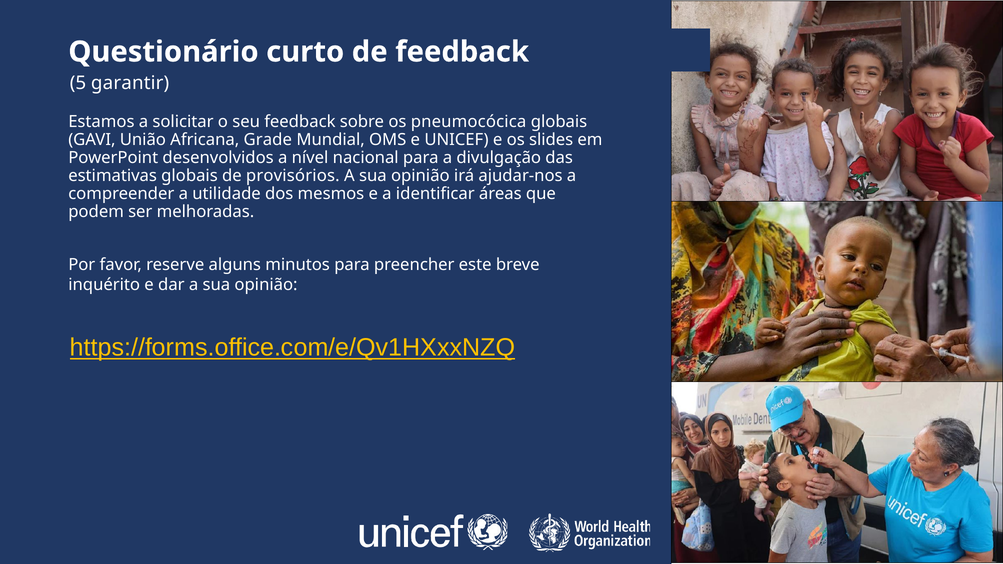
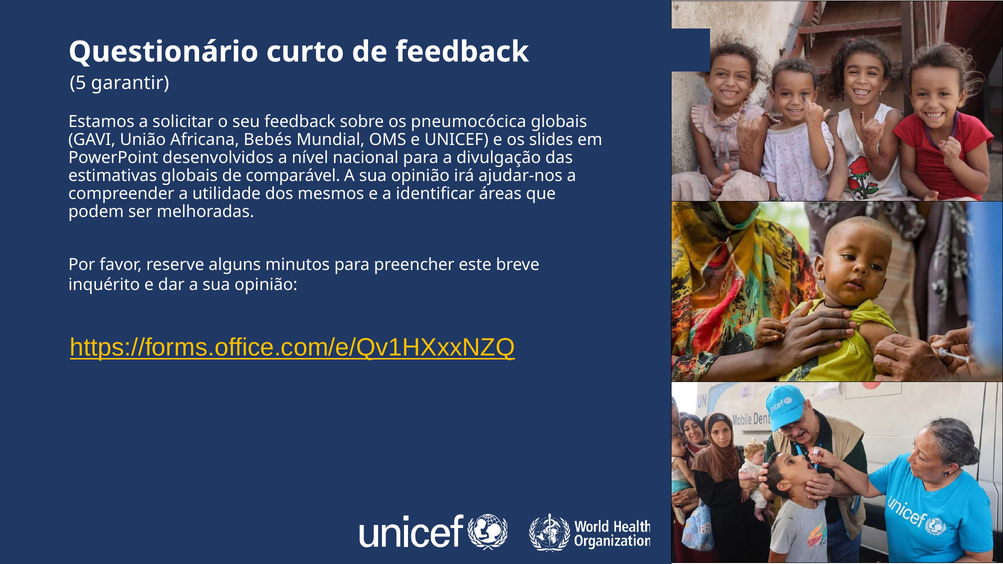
Grade: Grade -> Bebés (268, 140)
provisórios: provisórios -> comparável (293, 176)
